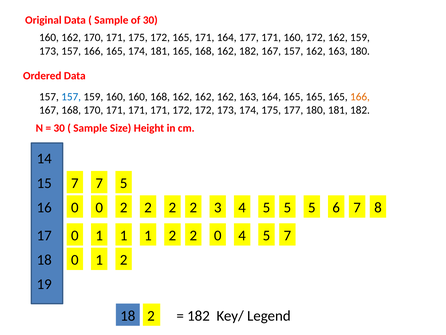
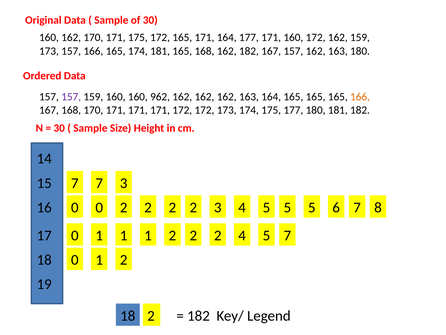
157 colour: blue -> purple (71, 97)
160 168: 168 -> 962 (160, 97)
7 5: 5 -> 3 (124, 183)
1 2 2 0: 0 -> 2 (218, 235)
